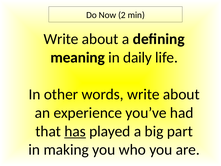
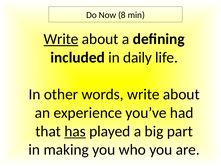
2: 2 -> 8 (122, 15)
Write underline: none -> present (61, 39)
meaning: meaning -> included (78, 57)
